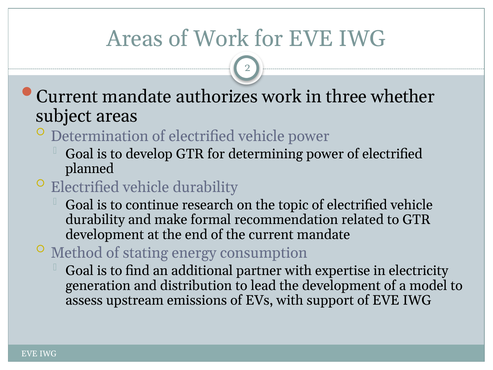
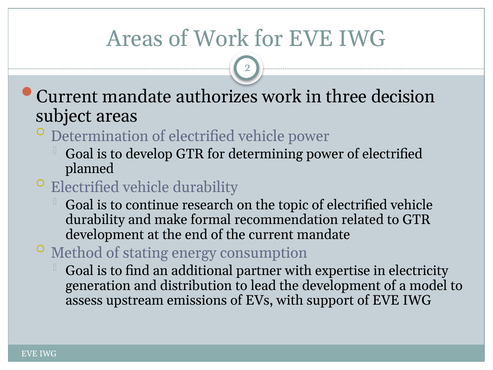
whether: whether -> decision (403, 97)
